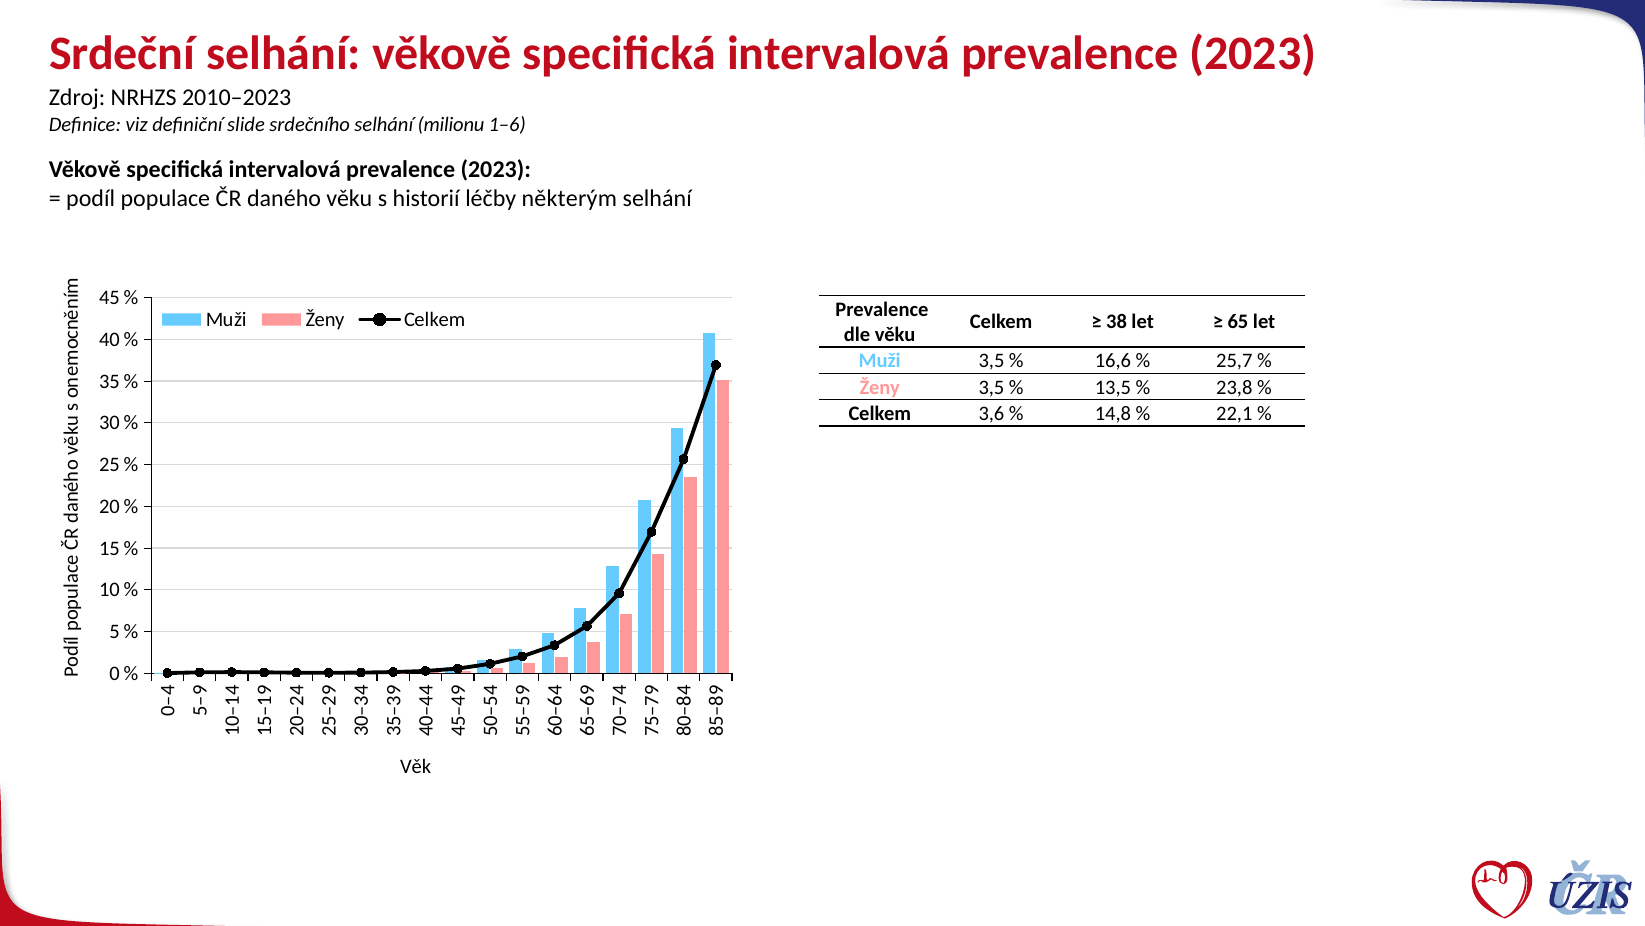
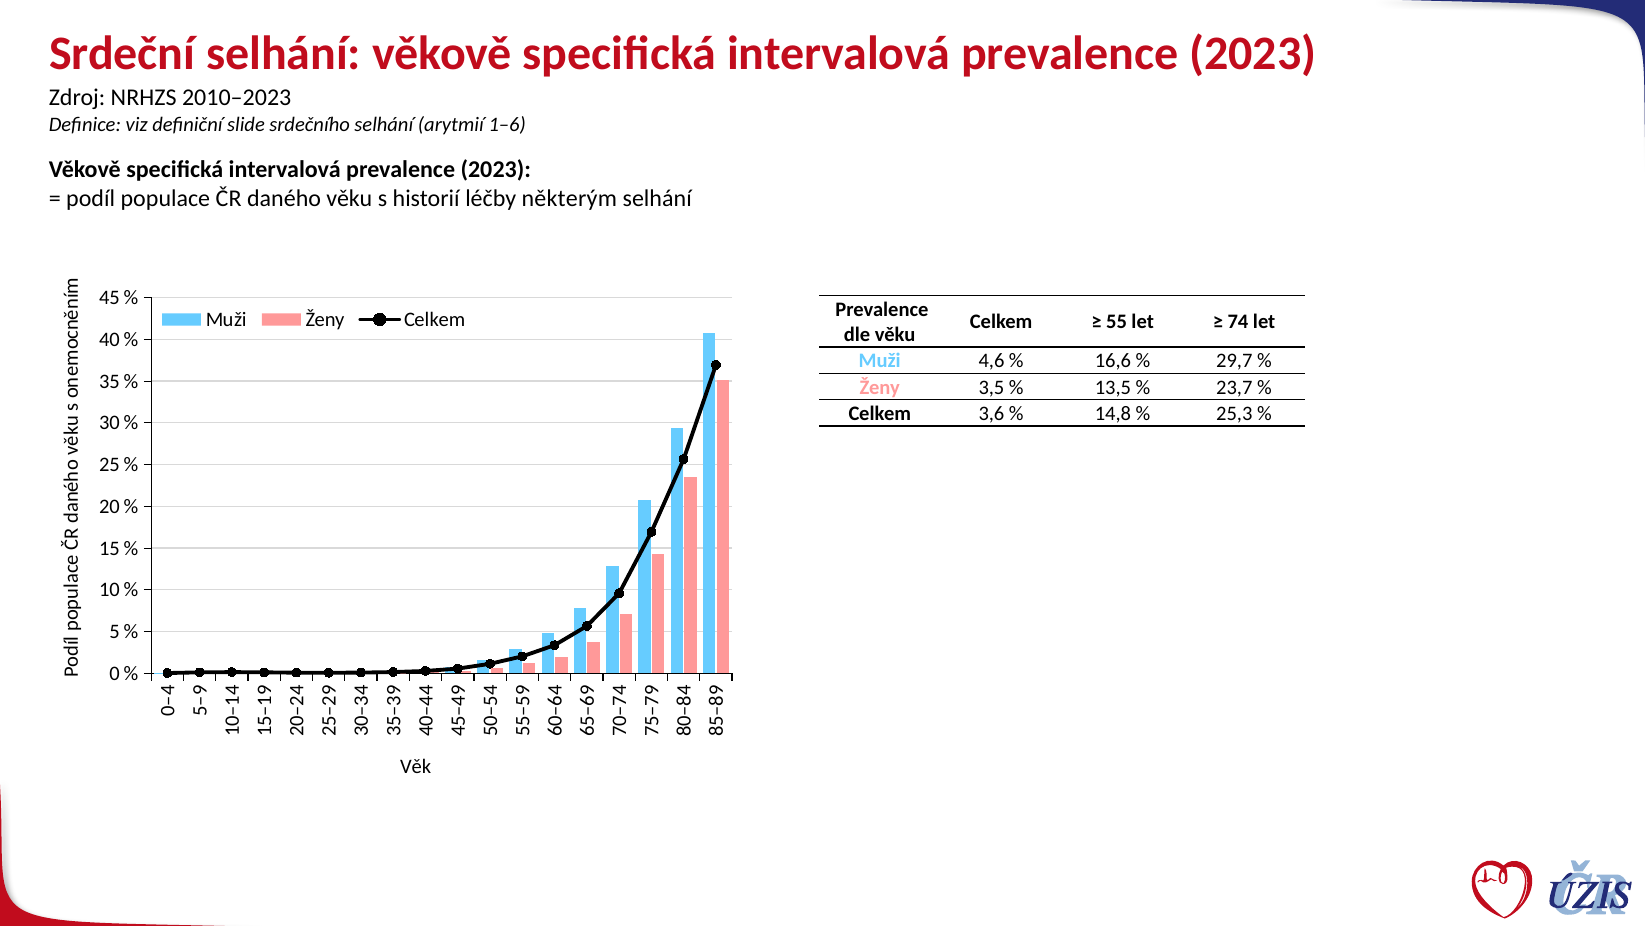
milionu: milionu -> arytmií (451, 124)
38: 38 -> 55 (1117, 322)
65: 65 -> 74 (1238, 322)
Muži 3,5: 3,5 -> 4,6 (992, 361)
25,7: 25,7 -> 29,7 (1234, 361)
23,8: 23,8 -> 23,7 (1234, 387)
22,1: 22,1 -> 25,3 (1234, 413)
